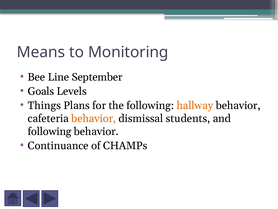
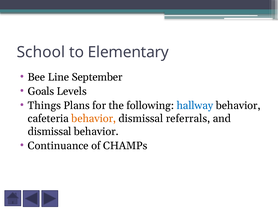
Means: Means -> School (41, 52)
Monitoring: Monitoring -> Elementary (128, 52)
hallway colour: orange -> blue (195, 105)
students: students -> referrals (188, 118)
following: following -> dismissal (50, 131)
